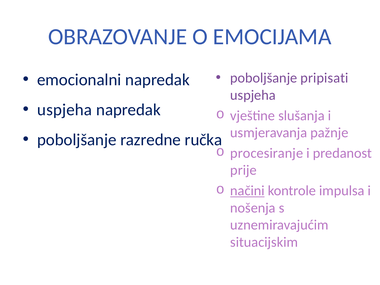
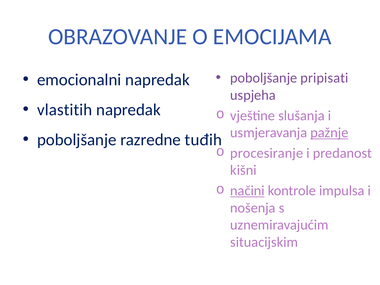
uspjeha: uspjeha -> vlastitih (65, 110)
pažnje underline: none -> present (329, 133)
ručka: ručka -> tuđih (203, 140)
prije: prije -> kišni (243, 170)
